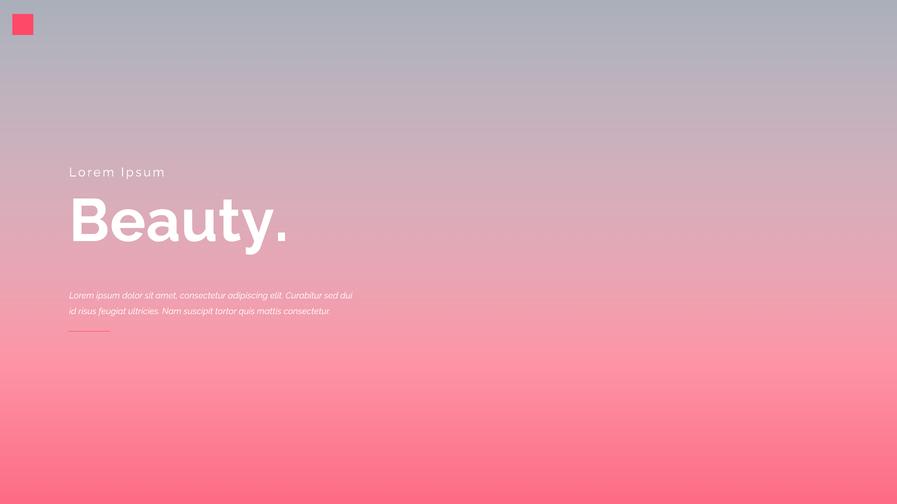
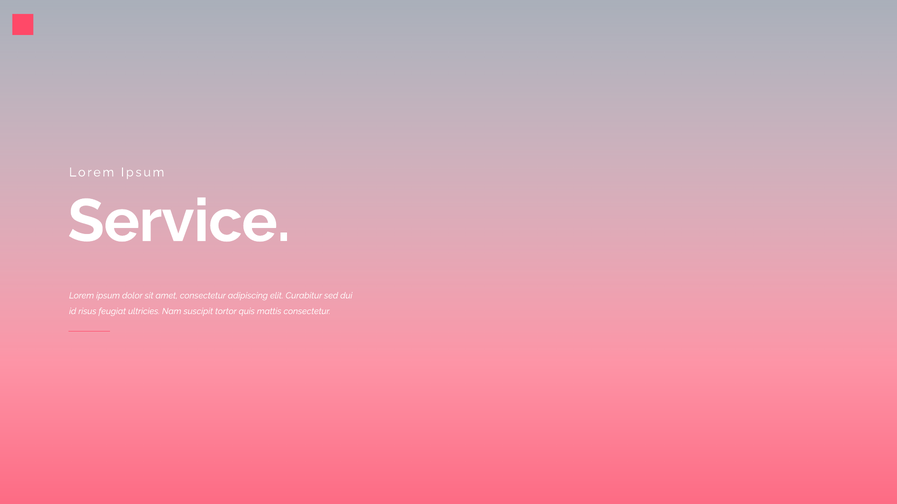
Beauty: Beauty -> Service (179, 222)
